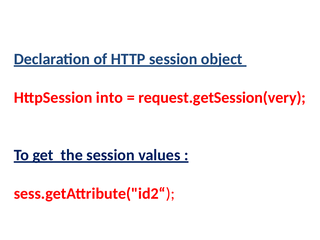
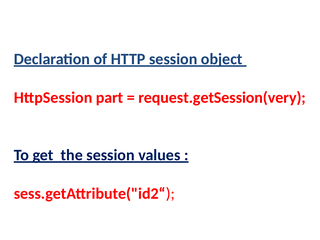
into: into -> part (110, 98)
